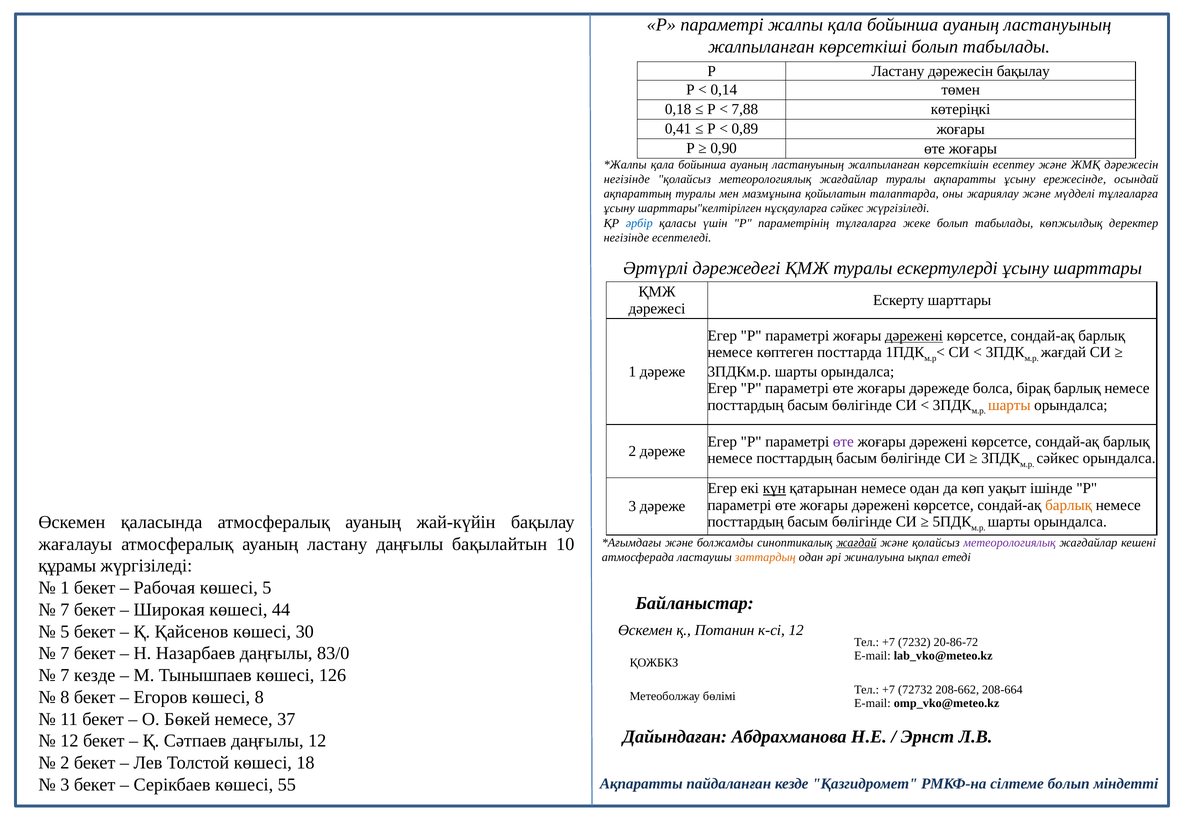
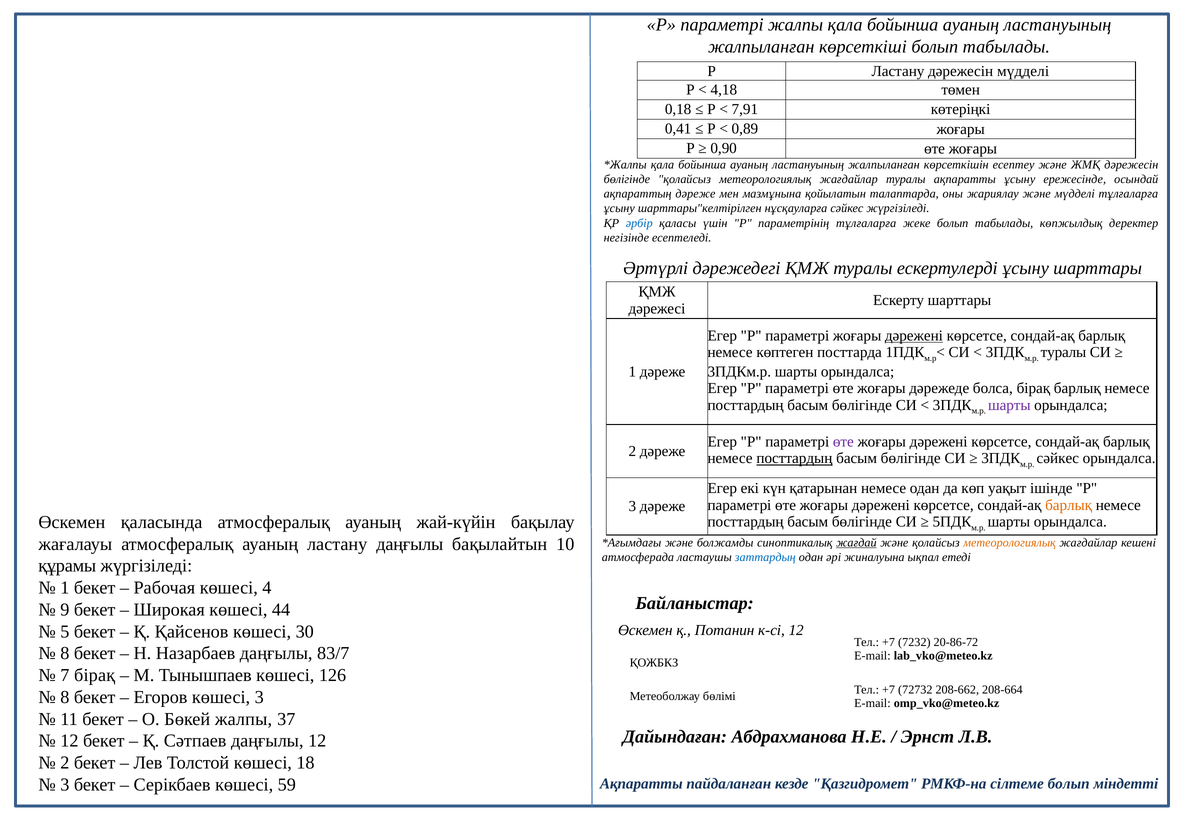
дәрежесін бақылау: бақылау -> мүдделі (1023, 71)
0,14: 0,14 -> 4,18 (724, 90)
7,88: 7,88 -> 7,91 (745, 109)
негізінде: негізінде -> бөлігінде (627, 179)
ақпараттың туралы: туралы -> дәреже (695, 194)
жағдай: жағдай -> туралы (1063, 352)
шарты colour: orange -> purple (1009, 405)
посттардың underline: none -> present (794, 458)
күн underline: present -> none (774, 488)
метеорологиялық colour: purple -> orange (1010, 542)
заттардың colour: orange -> blue (765, 557)
көшесі 5: 5 -> 4 (267, 588)
7: 7 -> 9 (65, 609)
7: 7 -> 8 (65, 653)
83/0: 83/0 -> 83/7 (333, 653)
7 кезде: кезде -> бірақ (95, 675)
көшесі 8: 8 -> 3 (259, 697)
Бөкей немесе: немесе -> жалпы (244, 719)
55: 55 -> 59 (287, 784)
